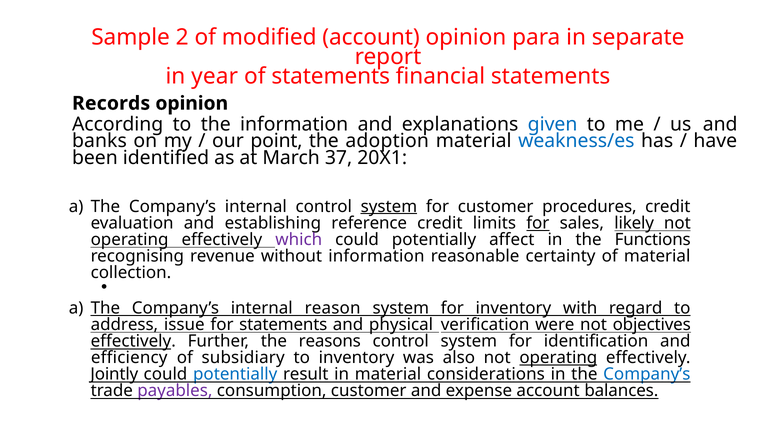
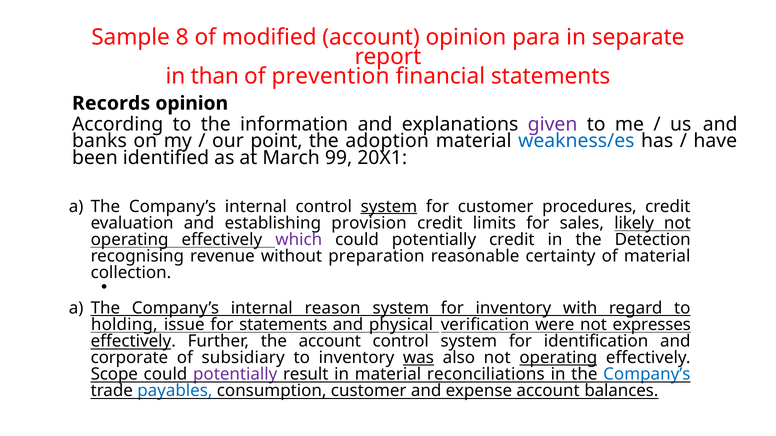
2: 2 -> 8 (182, 37)
year: year -> than (215, 76)
of statements: statements -> prevention (331, 76)
given colour: blue -> purple (553, 124)
37: 37 -> 99 (339, 158)
reference: reference -> provision (369, 223)
for underline: present -> none (538, 223)
potentially affect: affect -> credit (512, 240)
Functions: Functions -> Detection (653, 240)
without information: information -> preparation (376, 256)
address: address -> holding (124, 325)
objectives: objectives -> expresses (652, 325)
the reasons: reasons -> account (330, 342)
efficiency: efficiency -> corporate (129, 358)
was underline: none -> present (418, 358)
Jointly: Jointly -> Scope (114, 375)
potentially colour: blue -> purple (235, 375)
considerations: considerations -> reconciliations (486, 375)
payables colour: purple -> blue (175, 391)
